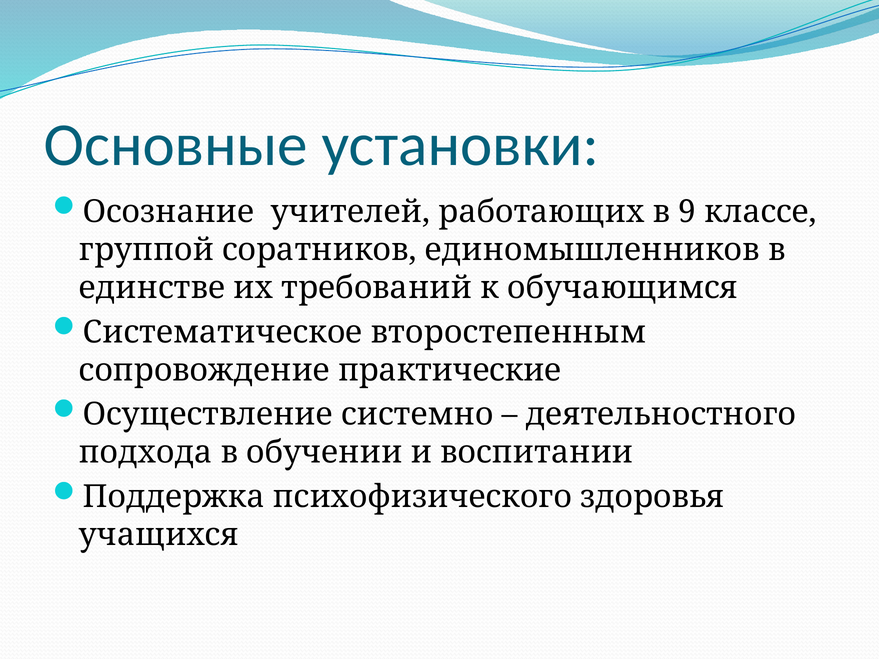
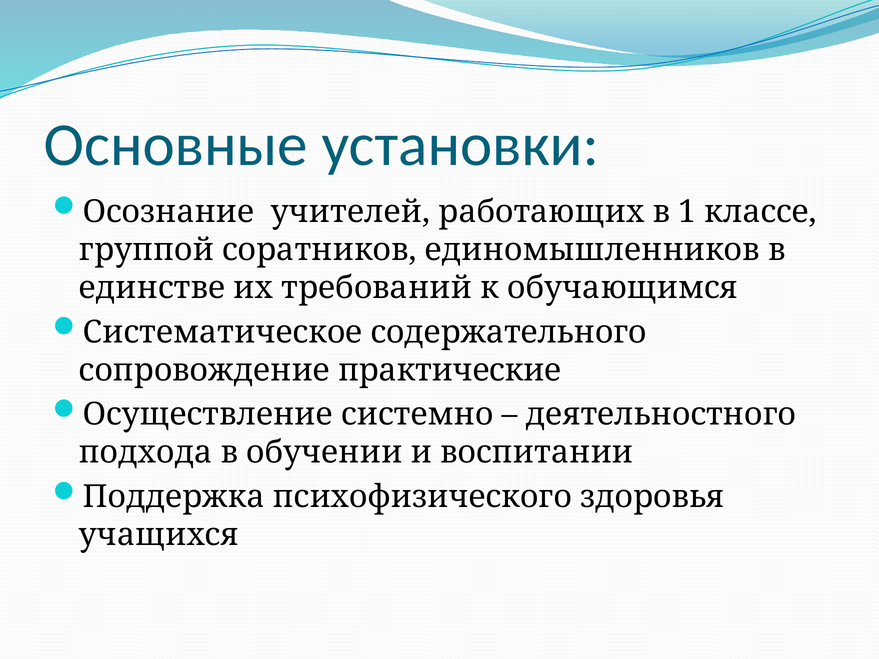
9: 9 -> 1 (687, 212)
второстепенным: второстепенным -> содержательного (509, 332)
